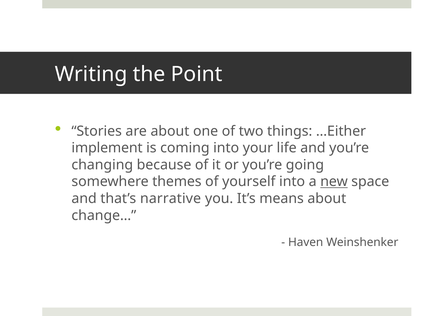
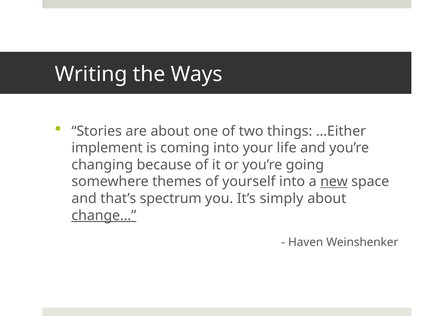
Point: Point -> Ways (197, 74)
narrative: narrative -> spectrum (171, 199)
means: means -> simply (282, 199)
change… underline: none -> present (104, 216)
